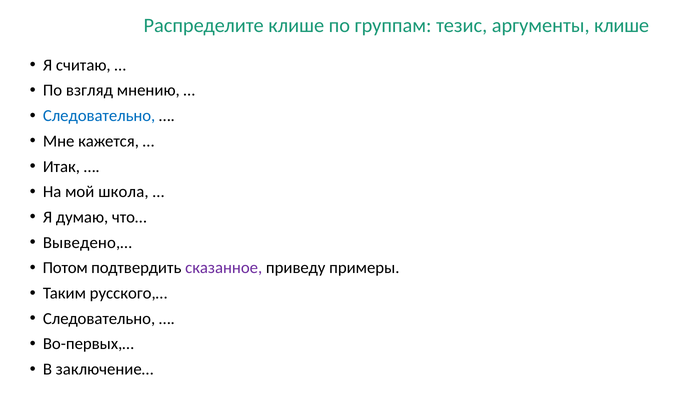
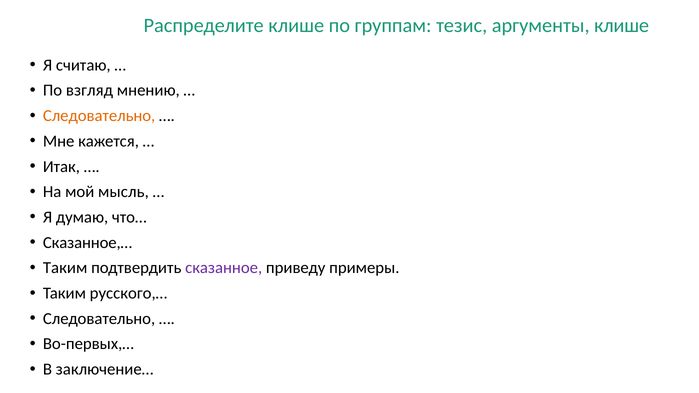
Следовательно colour: blue -> orange (99, 116)
школа: школа -> мысль (123, 192)
Выведено,…: Выведено,… -> Сказанное,… (88, 243)
Потом: Потом -> Таким (65, 268)
